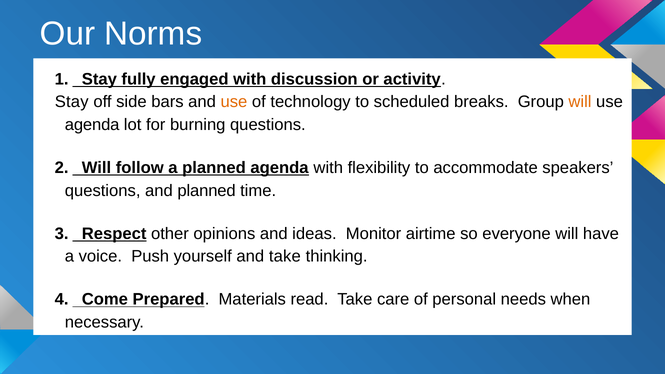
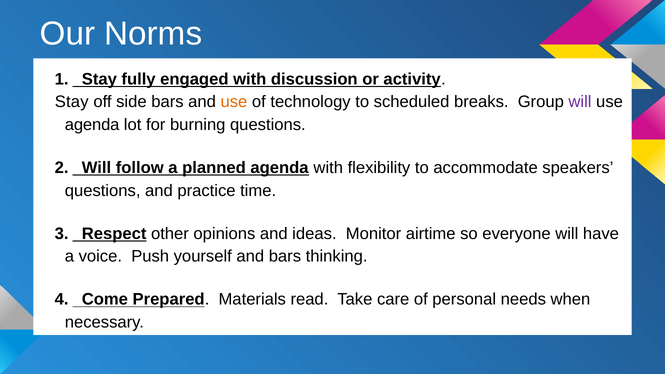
will colour: orange -> purple (580, 102)
and planned: planned -> practice (206, 191)
and take: take -> bars (285, 257)
